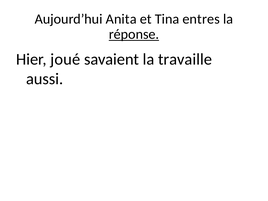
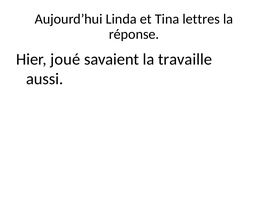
Anita: Anita -> Linda (121, 19)
entres: entres -> lettres (201, 19)
réponse underline: present -> none (134, 34)
